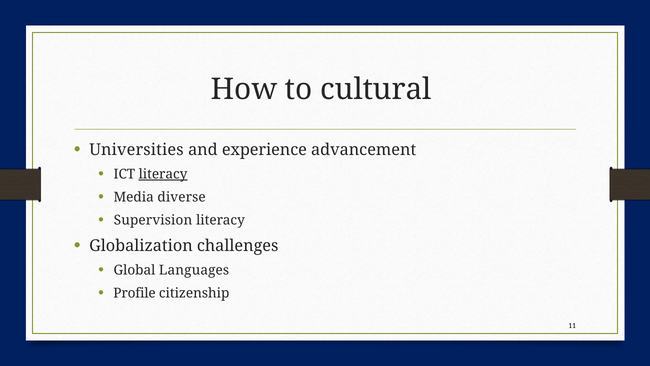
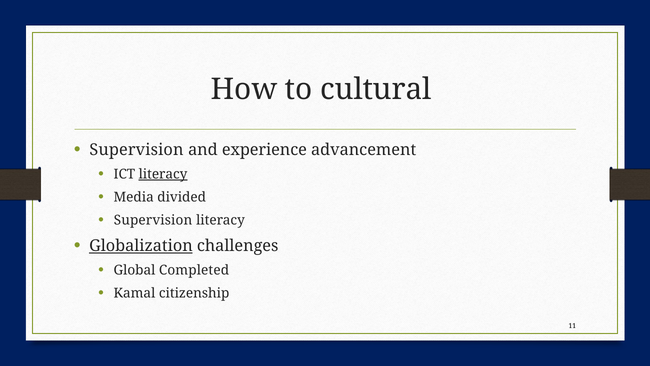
Universities: Universities -> Supervision (136, 150)
diverse: diverse -> divided (182, 197)
Globalization underline: none -> present (141, 246)
Languages: Languages -> Completed (194, 270)
Profile: Profile -> Kamal (134, 293)
